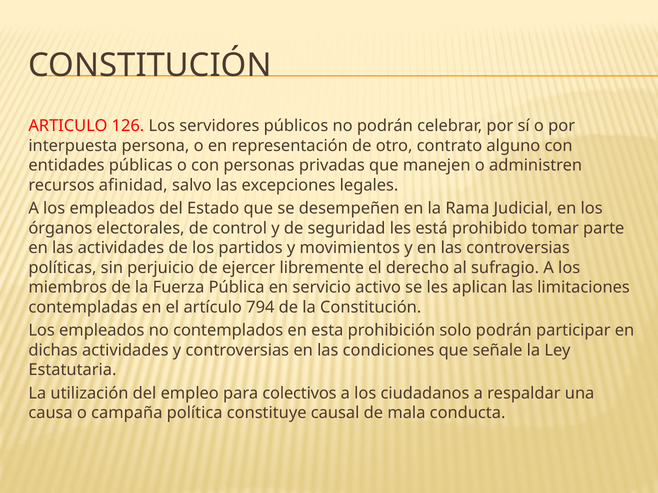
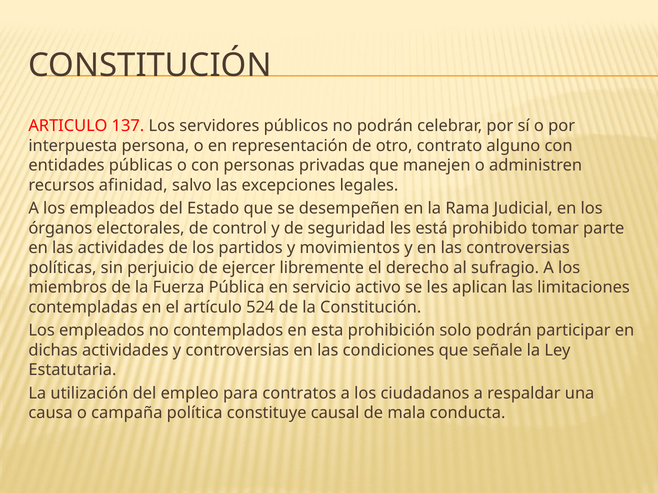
126: 126 -> 137 (128, 126)
794: 794 -> 524 (260, 307)
colectivos: colectivos -> contratos (299, 394)
